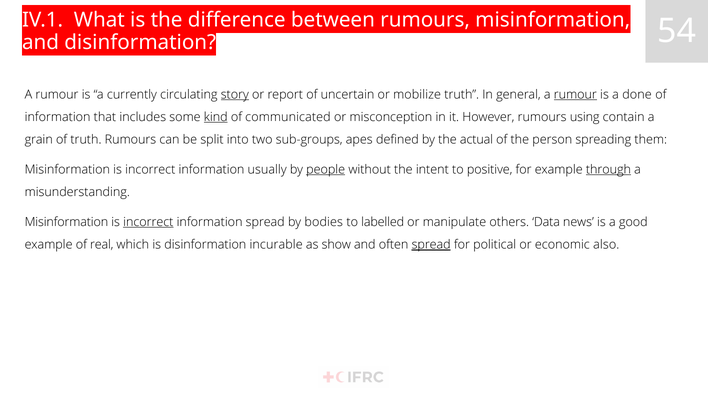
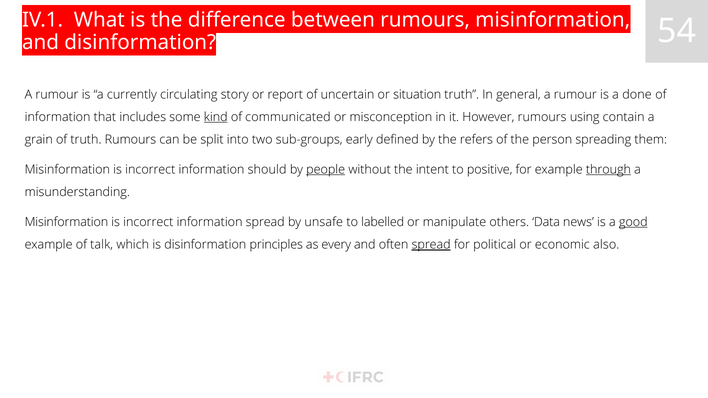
story underline: present -> none (235, 94)
mobilize: mobilize -> situation (417, 94)
rumour underline: present -> none (575, 94)
apes: apes -> early (359, 140)
actual: actual -> refers (476, 140)
usually: usually -> should (267, 170)
incorrect underline: present -> none (148, 222)
bodies: bodies -> unsafe (324, 222)
good underline: none -> present (633, 222)
real: real -> talk (102, 245)
incurable: incurable -> principles (276, 245)
show: show -> every (336, 245)
